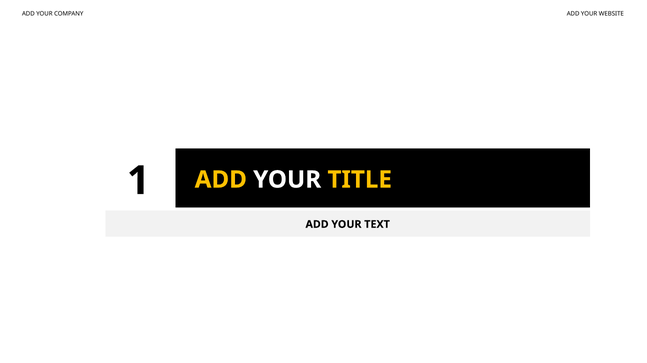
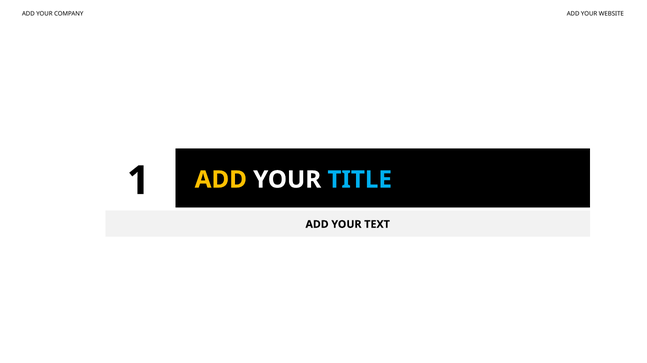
TITLE colour: yellow -> light blue (360, 180)
